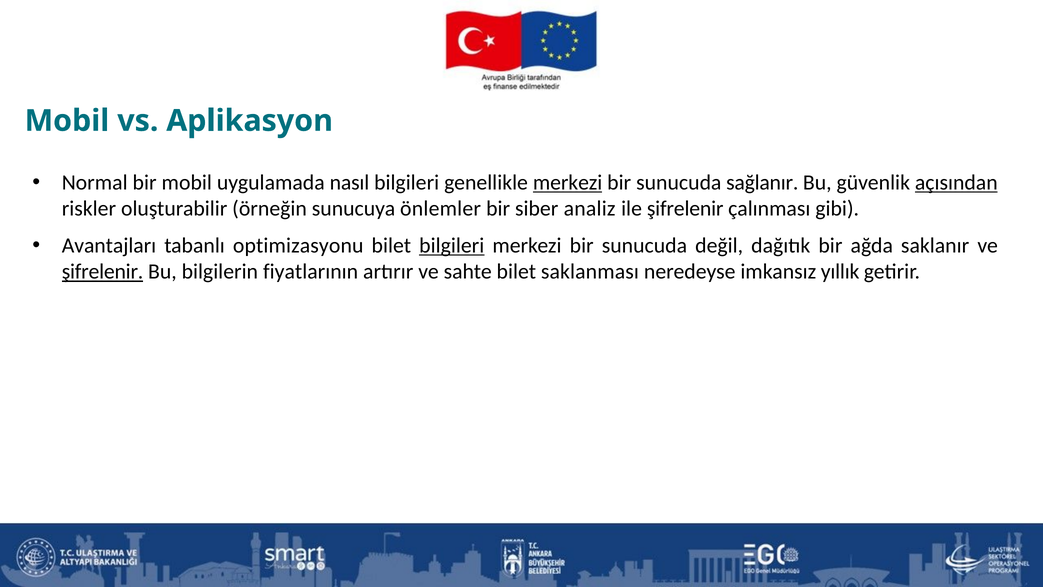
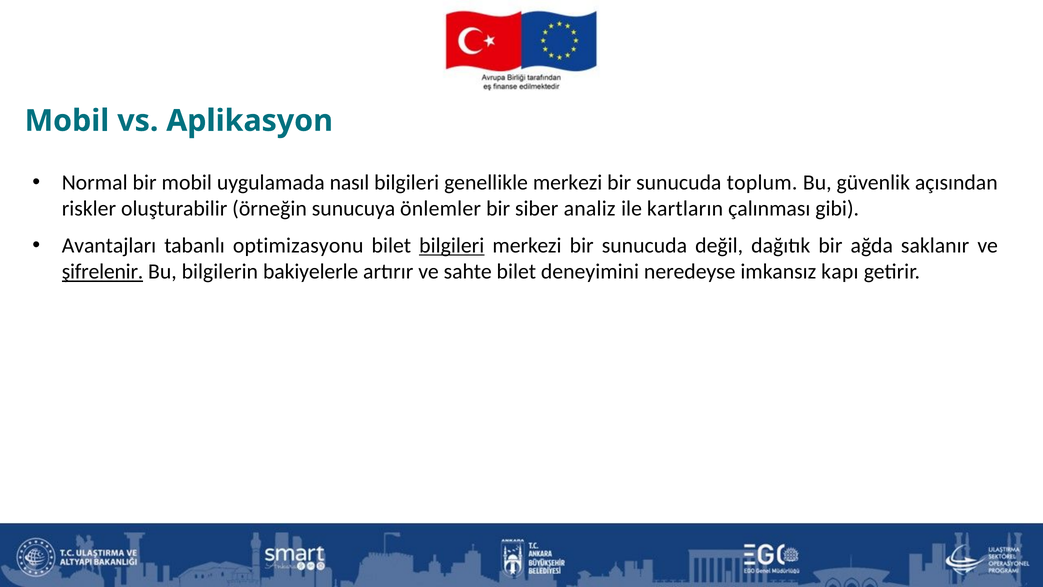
merkezi underline: present -> none (568, 182)
sağlanır: sağlanır -> toplum (762, 182)
açısından underline: present -> none (956, 182)
ile şifrelenir: şifrelenir -> kartların (685, 209)
fiyatlarının: fiyatlarının -> bakiyelerle (311, 272)
saklanması: saklanması -> deneyimini (590, 272)
yıllık: yıllık -> kapı (840, 272)
